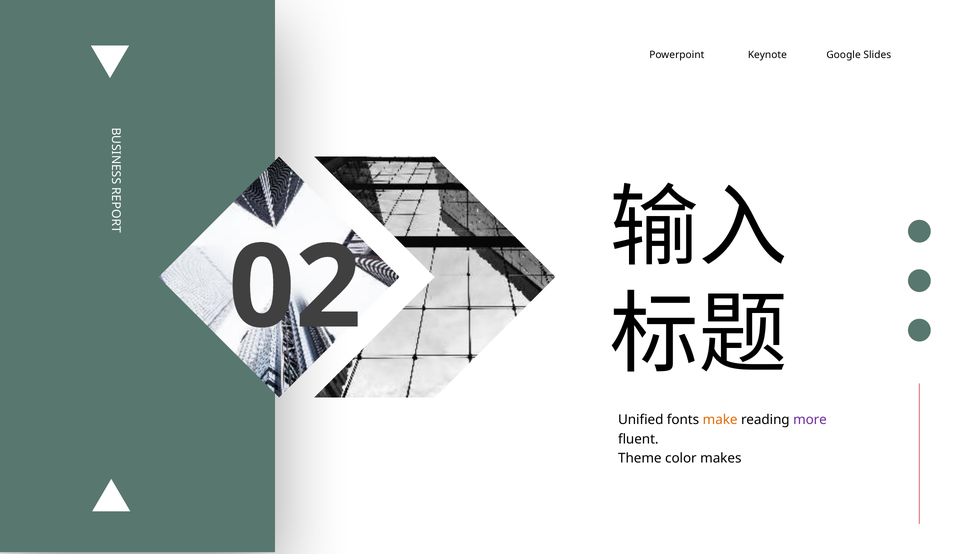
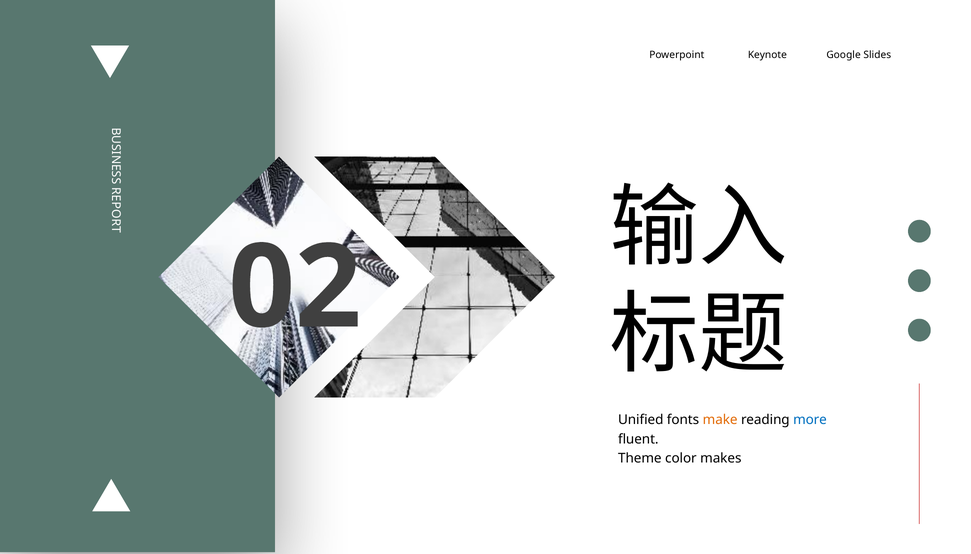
more colour: purple -> blue (810, 420)
